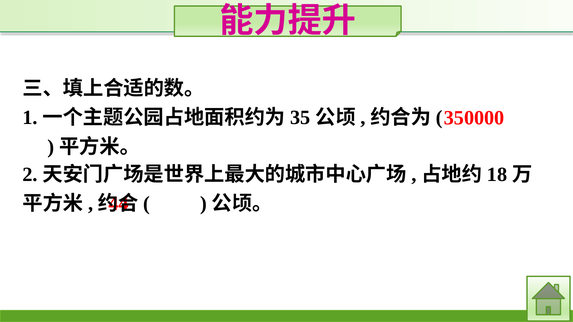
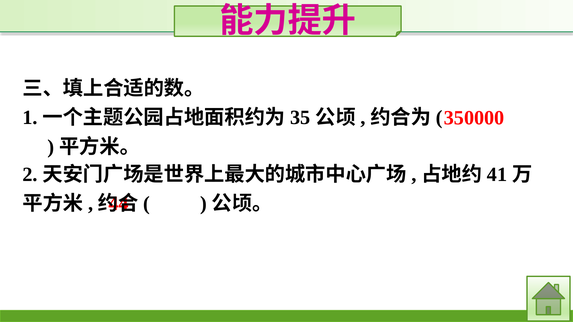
18: 18 -> 41 (497, 175)
